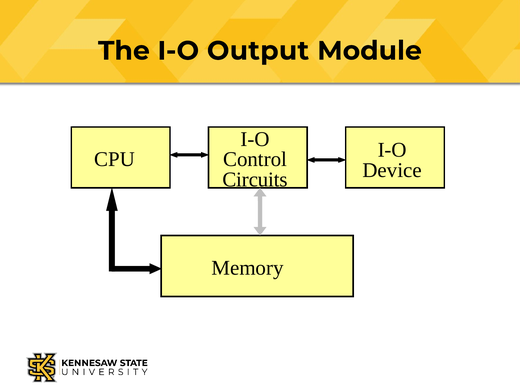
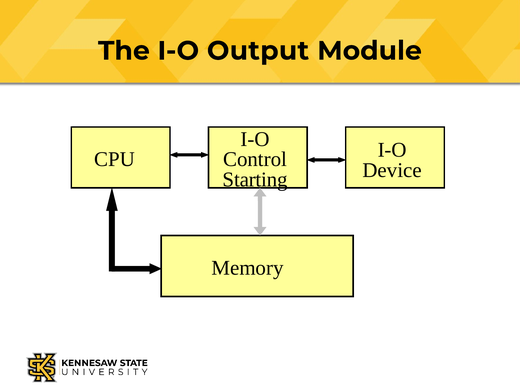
Circuits: Circuits -> Starting (255, 179)
